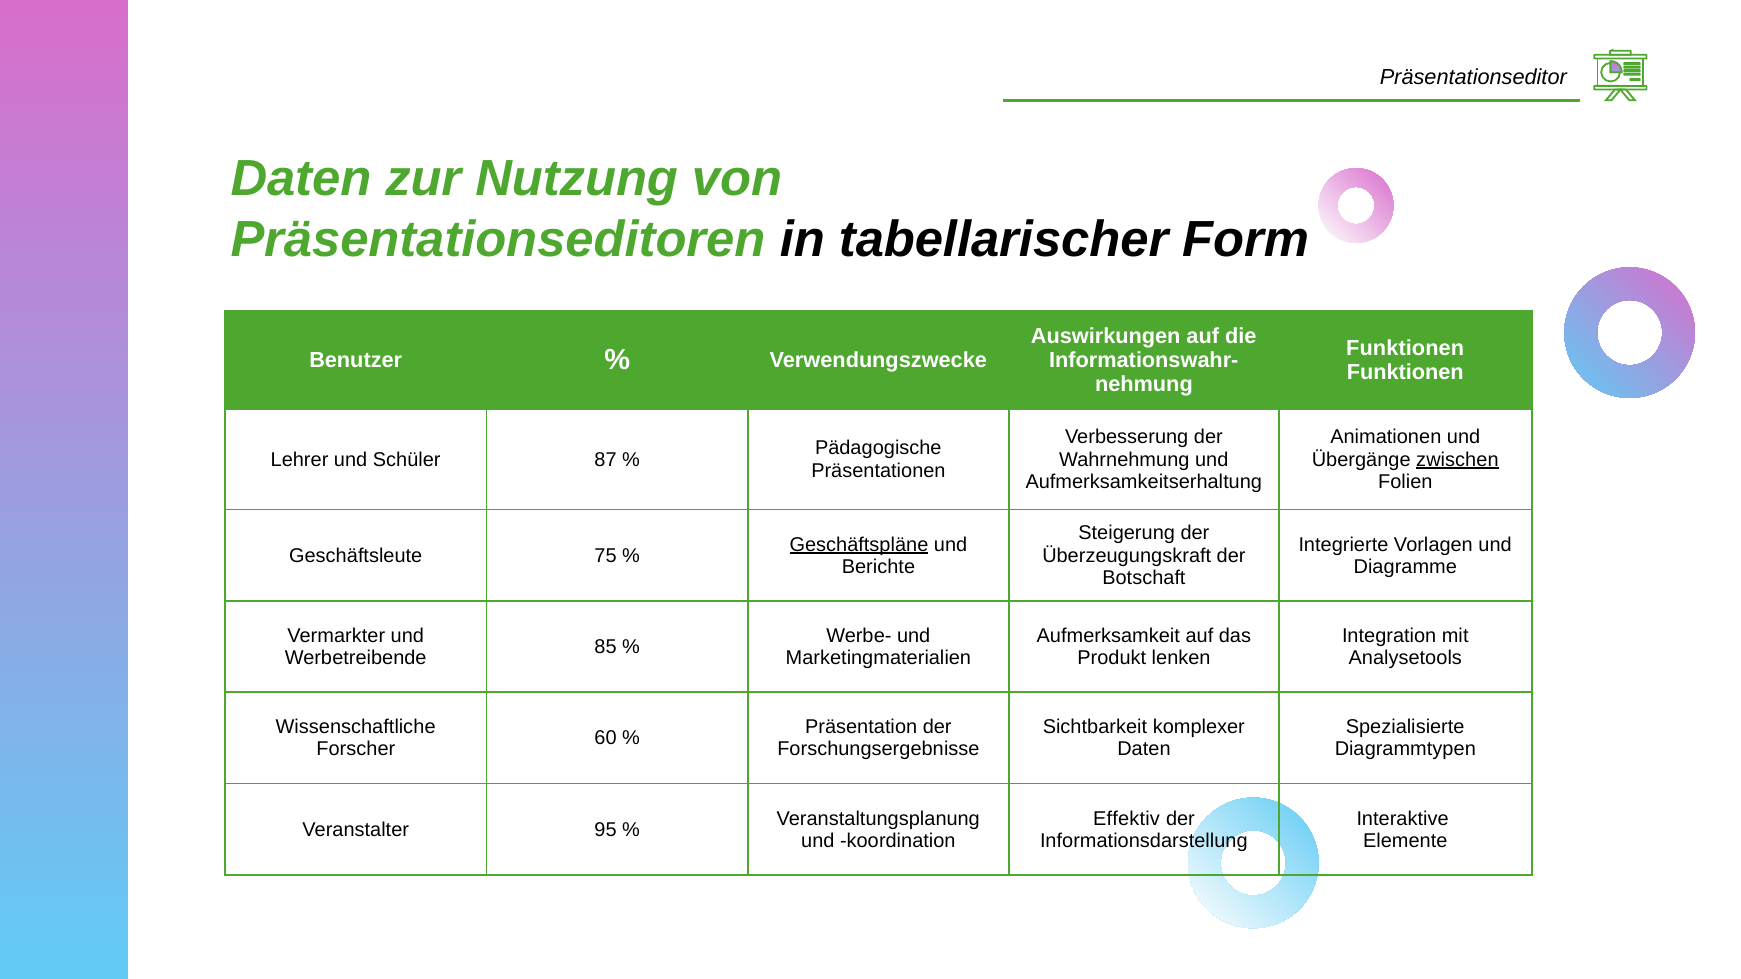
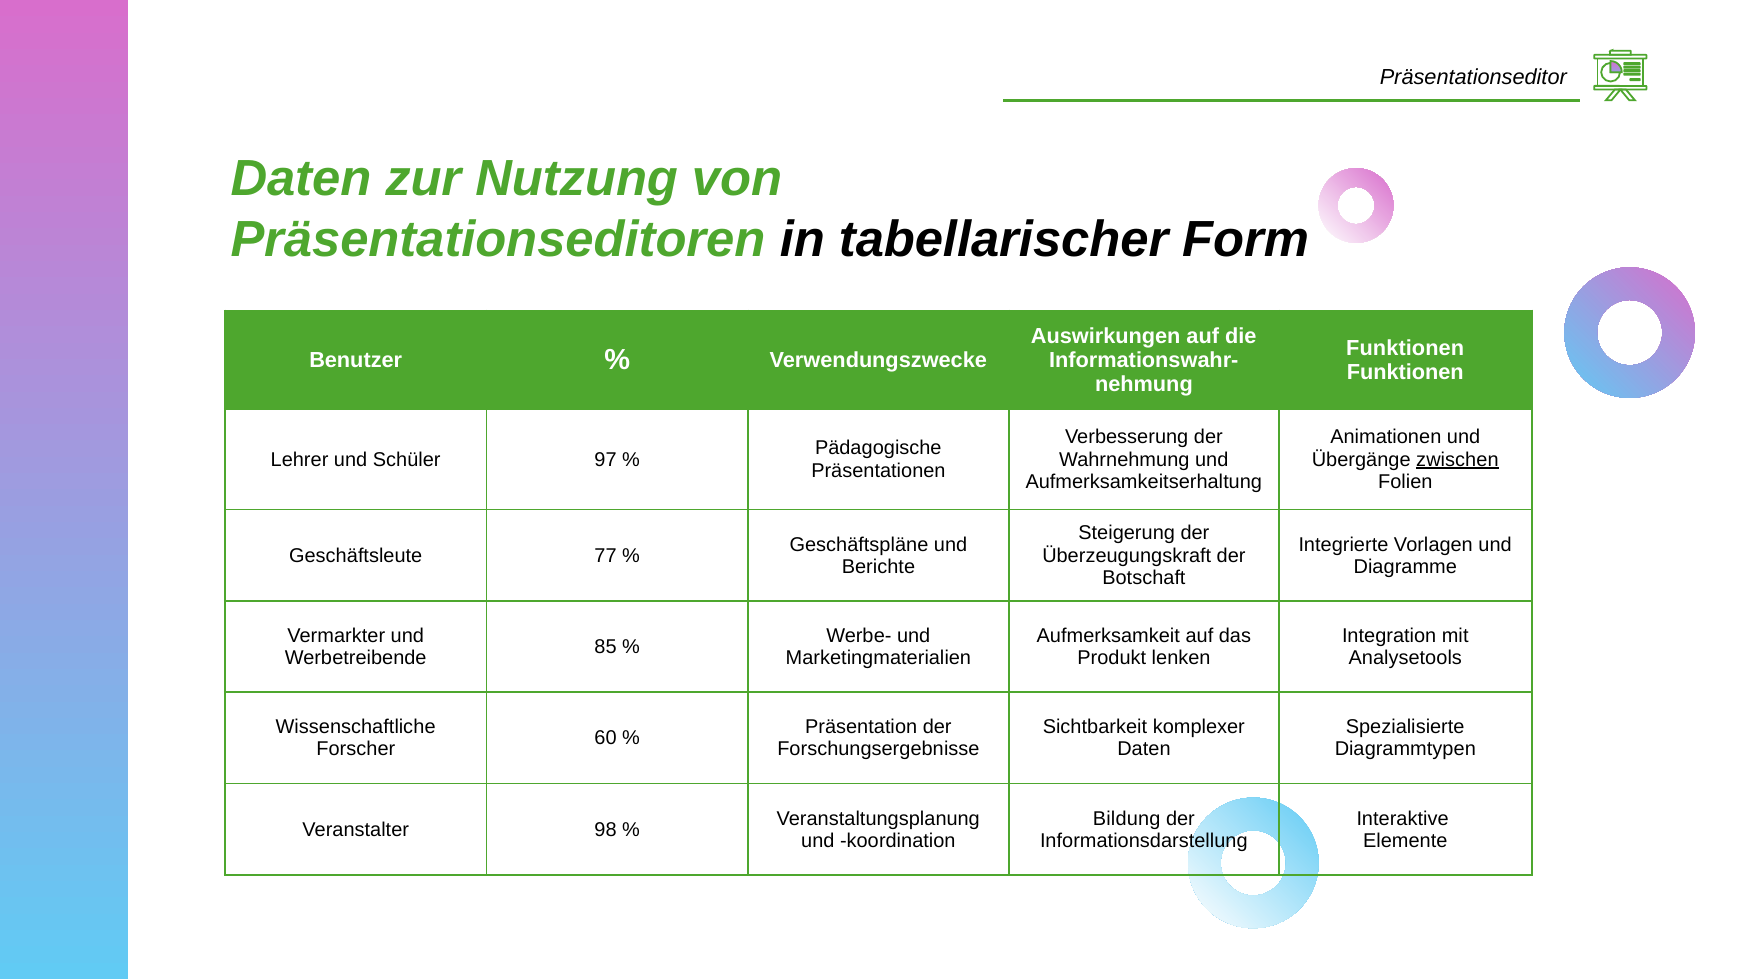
87: 87 -> 97 (606, 460)
Geschäftspläne underline: present -> none (859, 545)
75: 75 -> 77 (606, 556)
Effektiv: Effektiv -> Bildung (1127, 819)
95: 95 -> 98 (606, 830)
